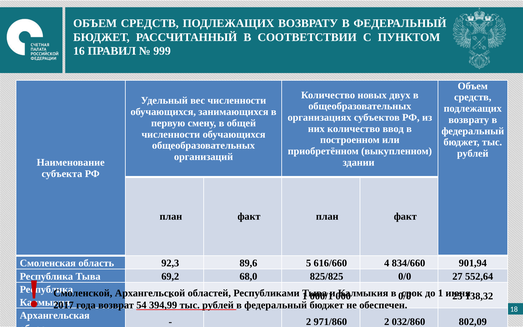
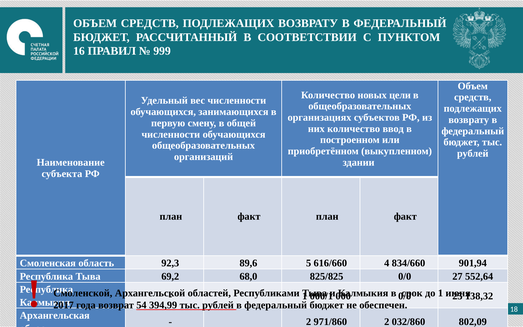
двух: двух -> цели (400, 95)
